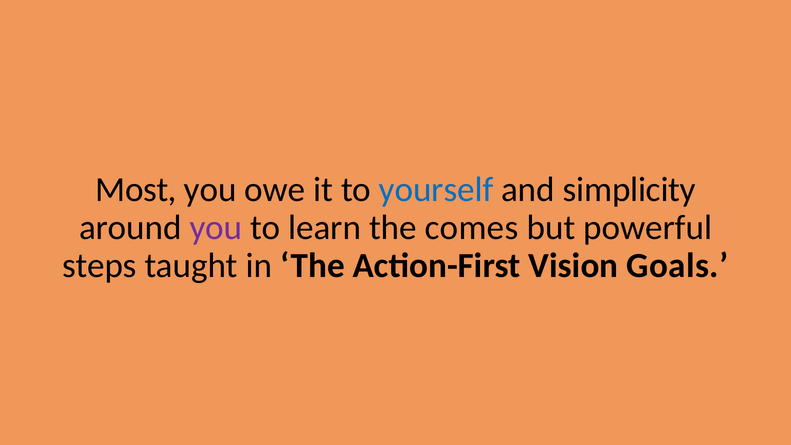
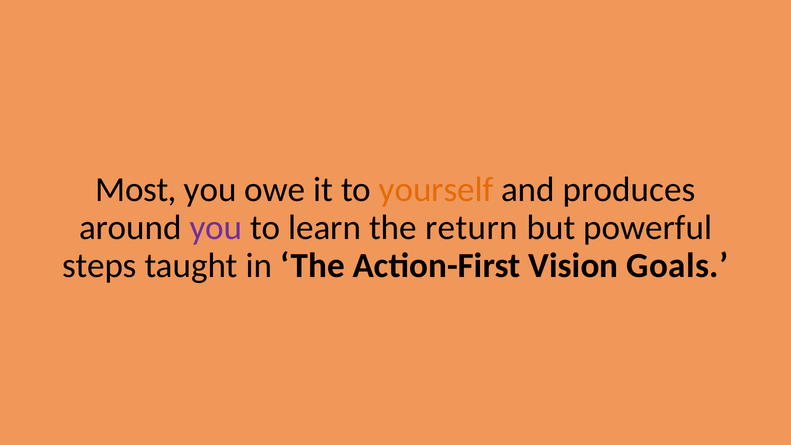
yourself colour: blue -> orange (436, 189)
simplicity: simplicity -> produces (629, 189)
comes: comes -> return (472, 227)
